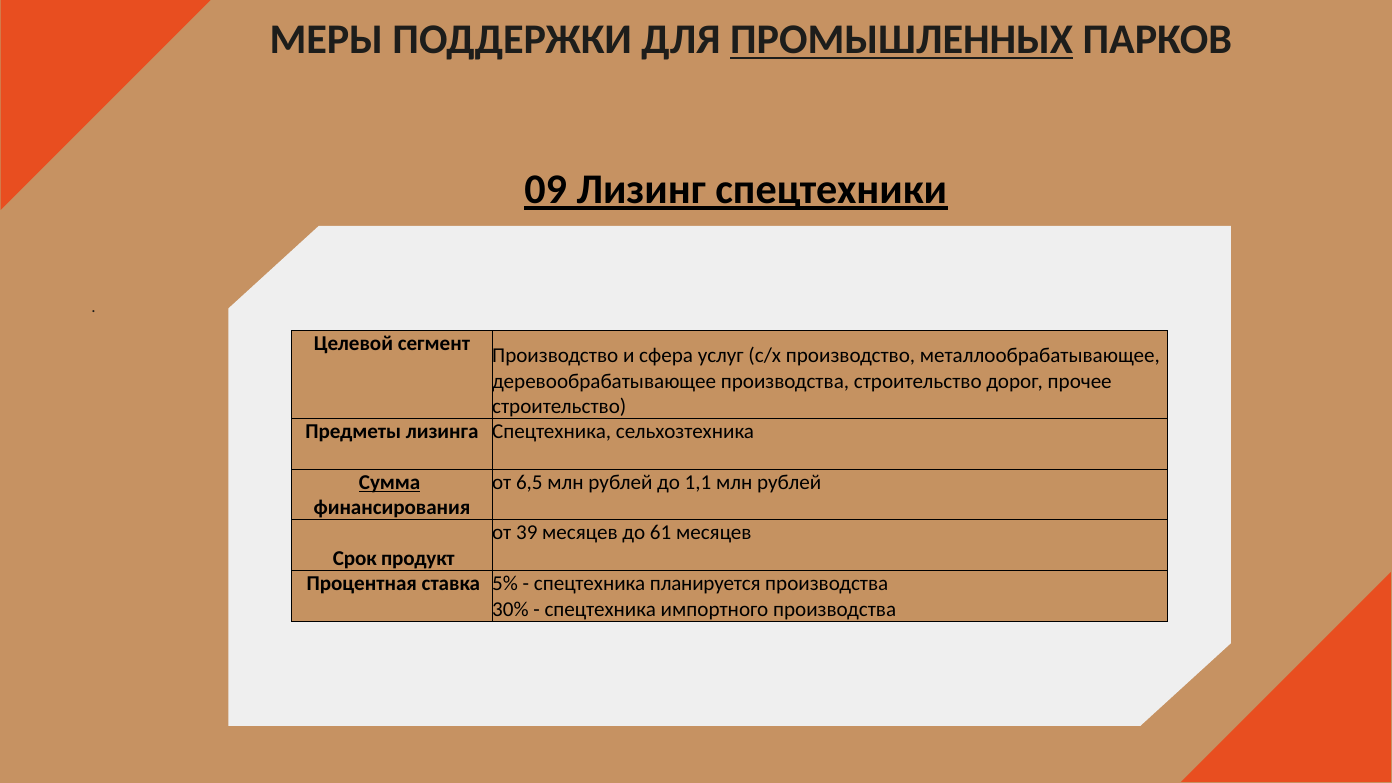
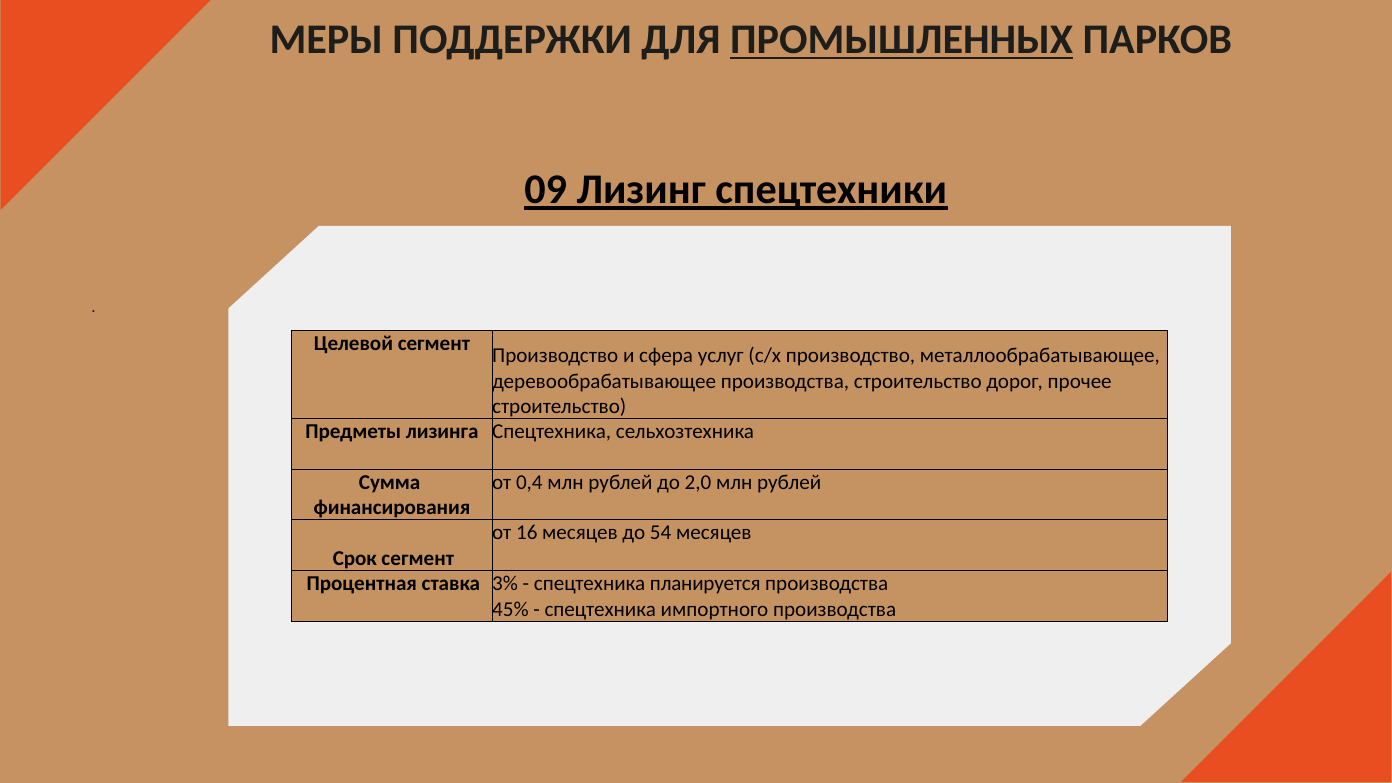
Сумма underline: present -> none (390, 482)
6,5: 6,5 -> 0,4 (529, 482)
1,1: 1,1 -> 2,0 (698, 482)
39: 39 -> 16 (527, 533)
61: 61 -> 54 (661, 533)
Срок продукт: продукт -> сегмент (418, 559)
5%: 5% -> 3% (505, 584)
30%: 30% -> 45% (510, 609)
